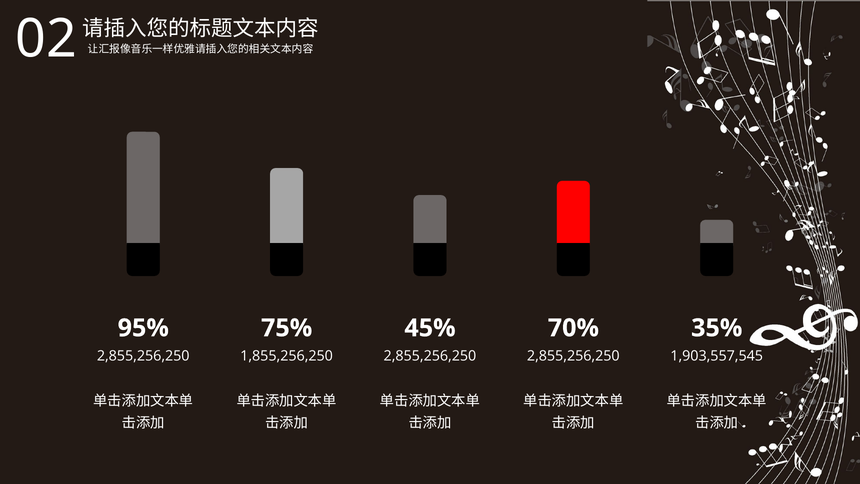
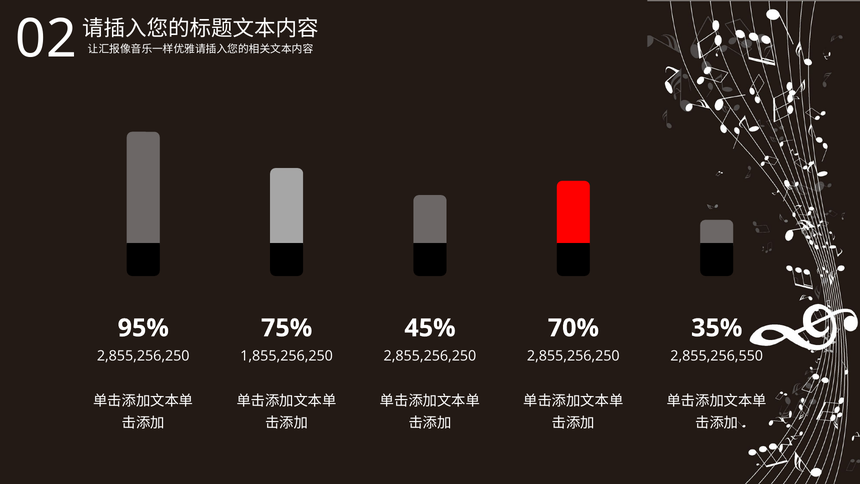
1,903,557,545: 1,903,557,545 -> 2,855,256,550 (717, 356)
